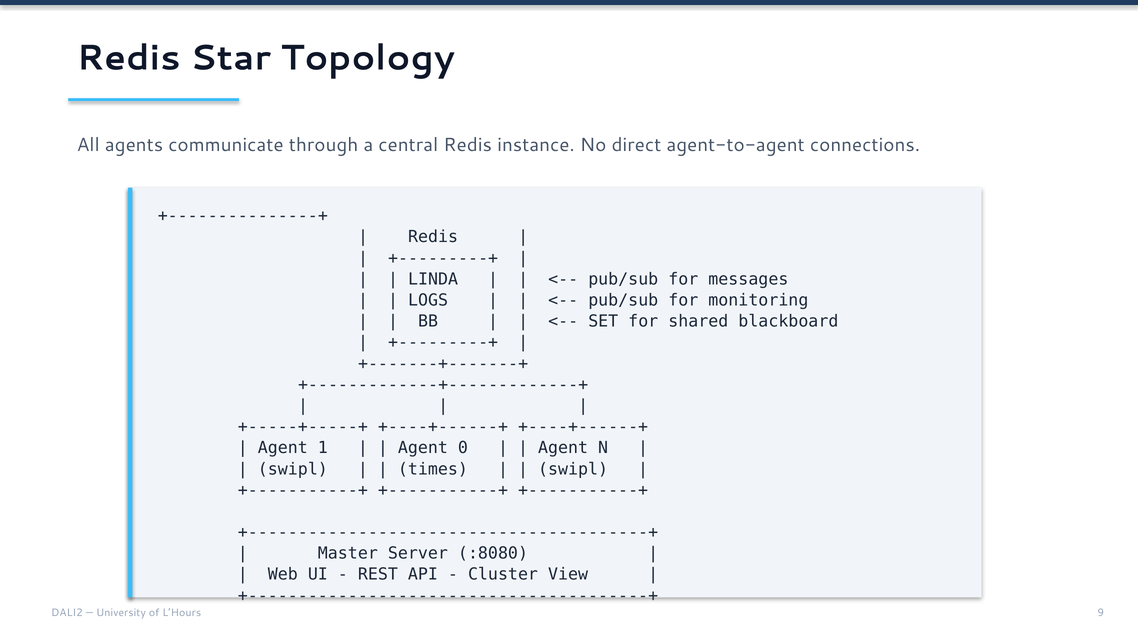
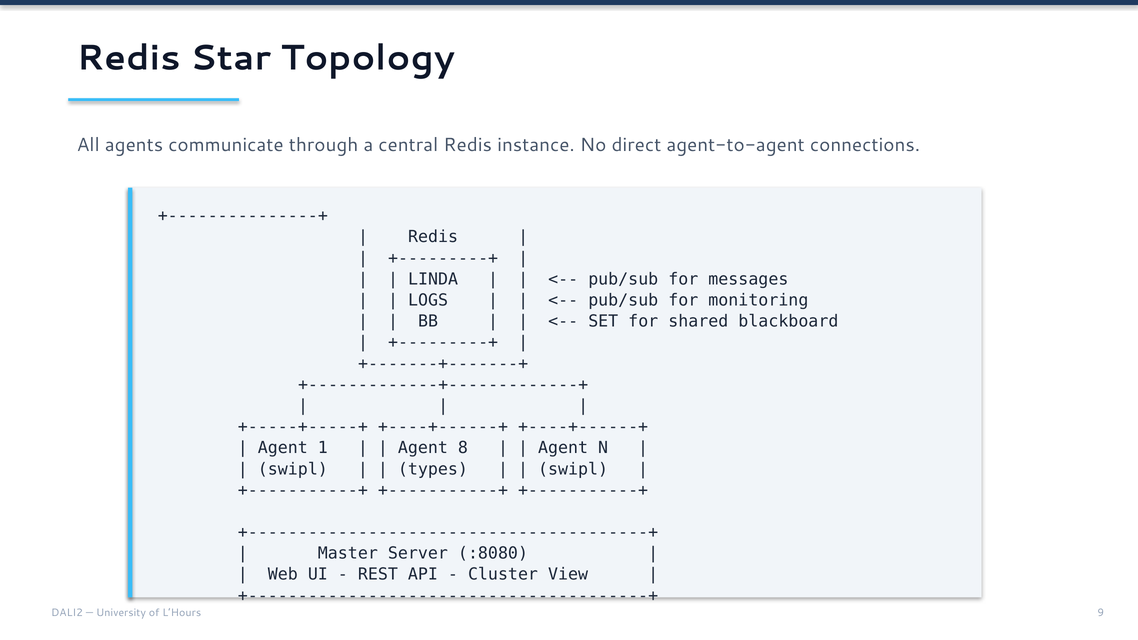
0: 0 -> 8 (463, 448)
times: times -> types (433, 469)
